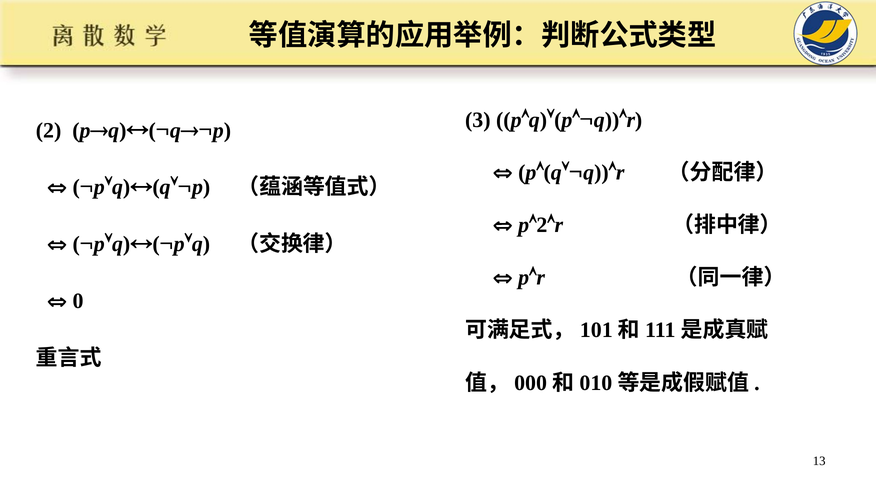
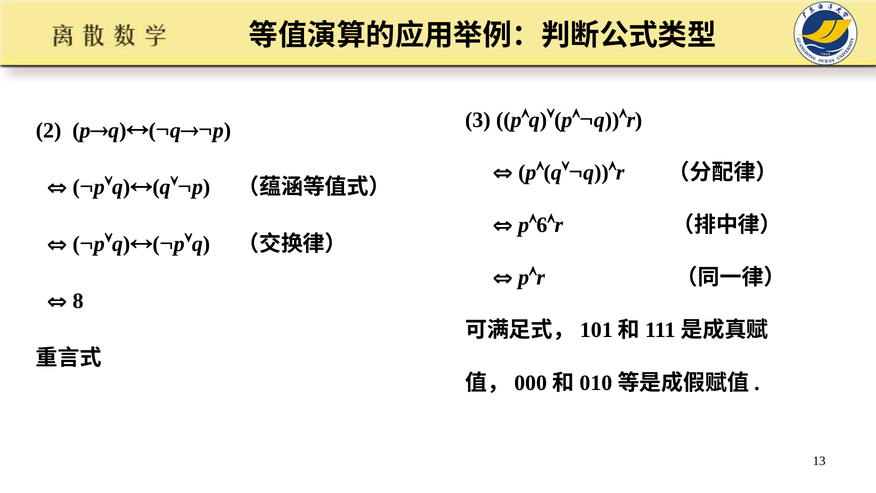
2: 2 -> 6 (542, 225)
0: 0 -> 8 (78, 301)
